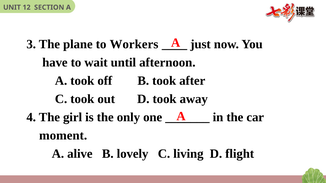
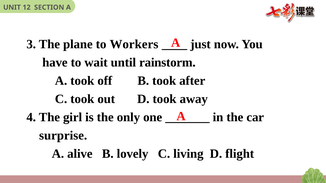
afternoon: afternoon -> rainstorm (167, 63)
moment: moment -> surprise (63, 136)
